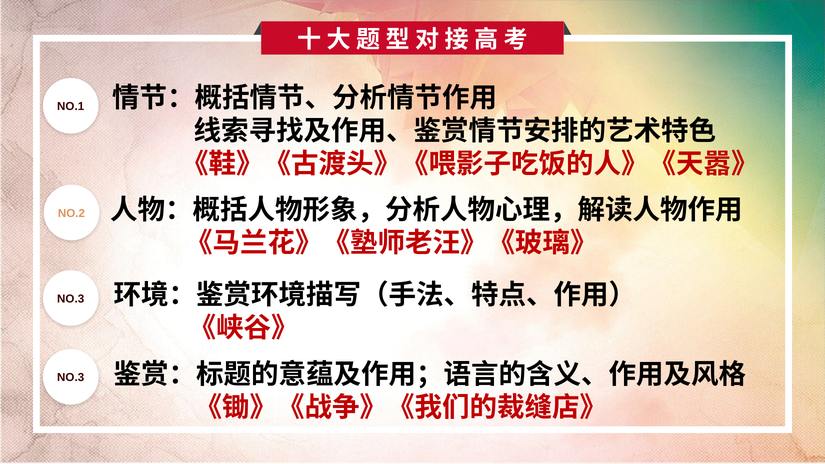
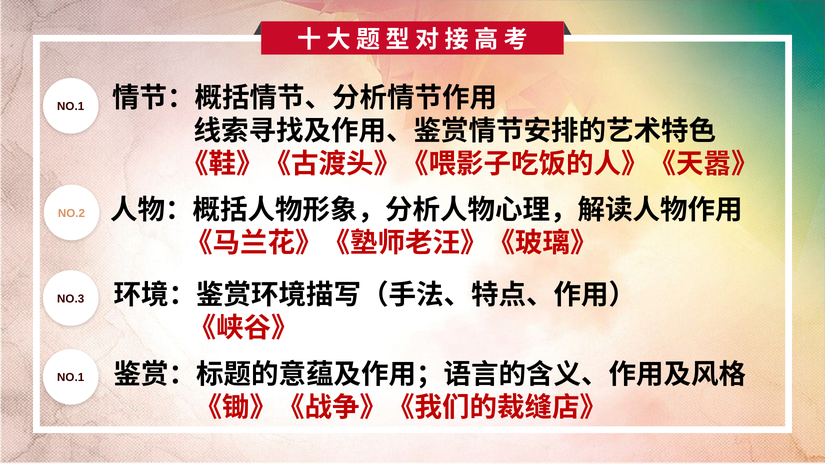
NO.3: NO.3 -> NO.1 (71, 378)
